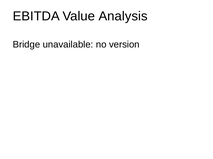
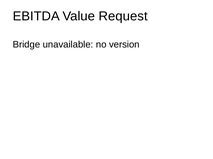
Analysis: Analysis -> Request (123, 16)
